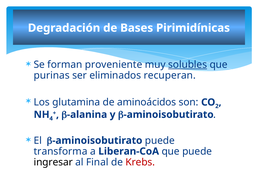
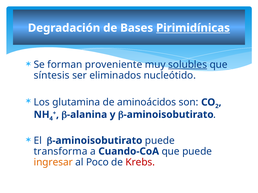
Pirimidínicas underline: none -> present (193, 28)
purinas: purinas -> síntesis (52, 76)
recuperan: recuperan -> nucleótido (170, 76)
Liberan-CoA: Liberan-CoA -> Cuando-CoA (129, 152)
ingresar colour: black -> orange (53, 163)
Final: Final -> Poco (97, 163)
